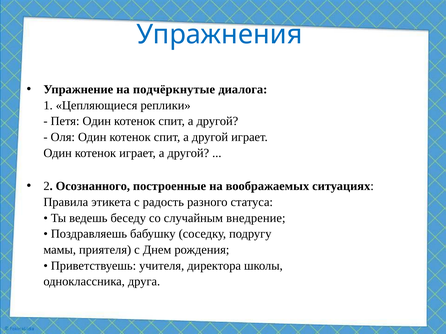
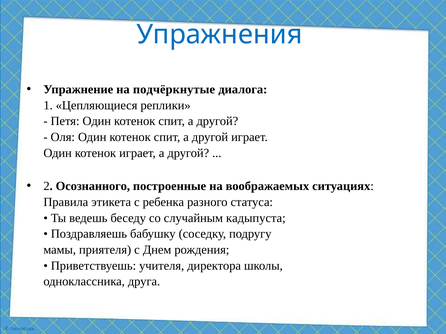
радость: радость -> ребенка (163, 202)
внедрение: внедрение -> кадыпуста (256, 218)
